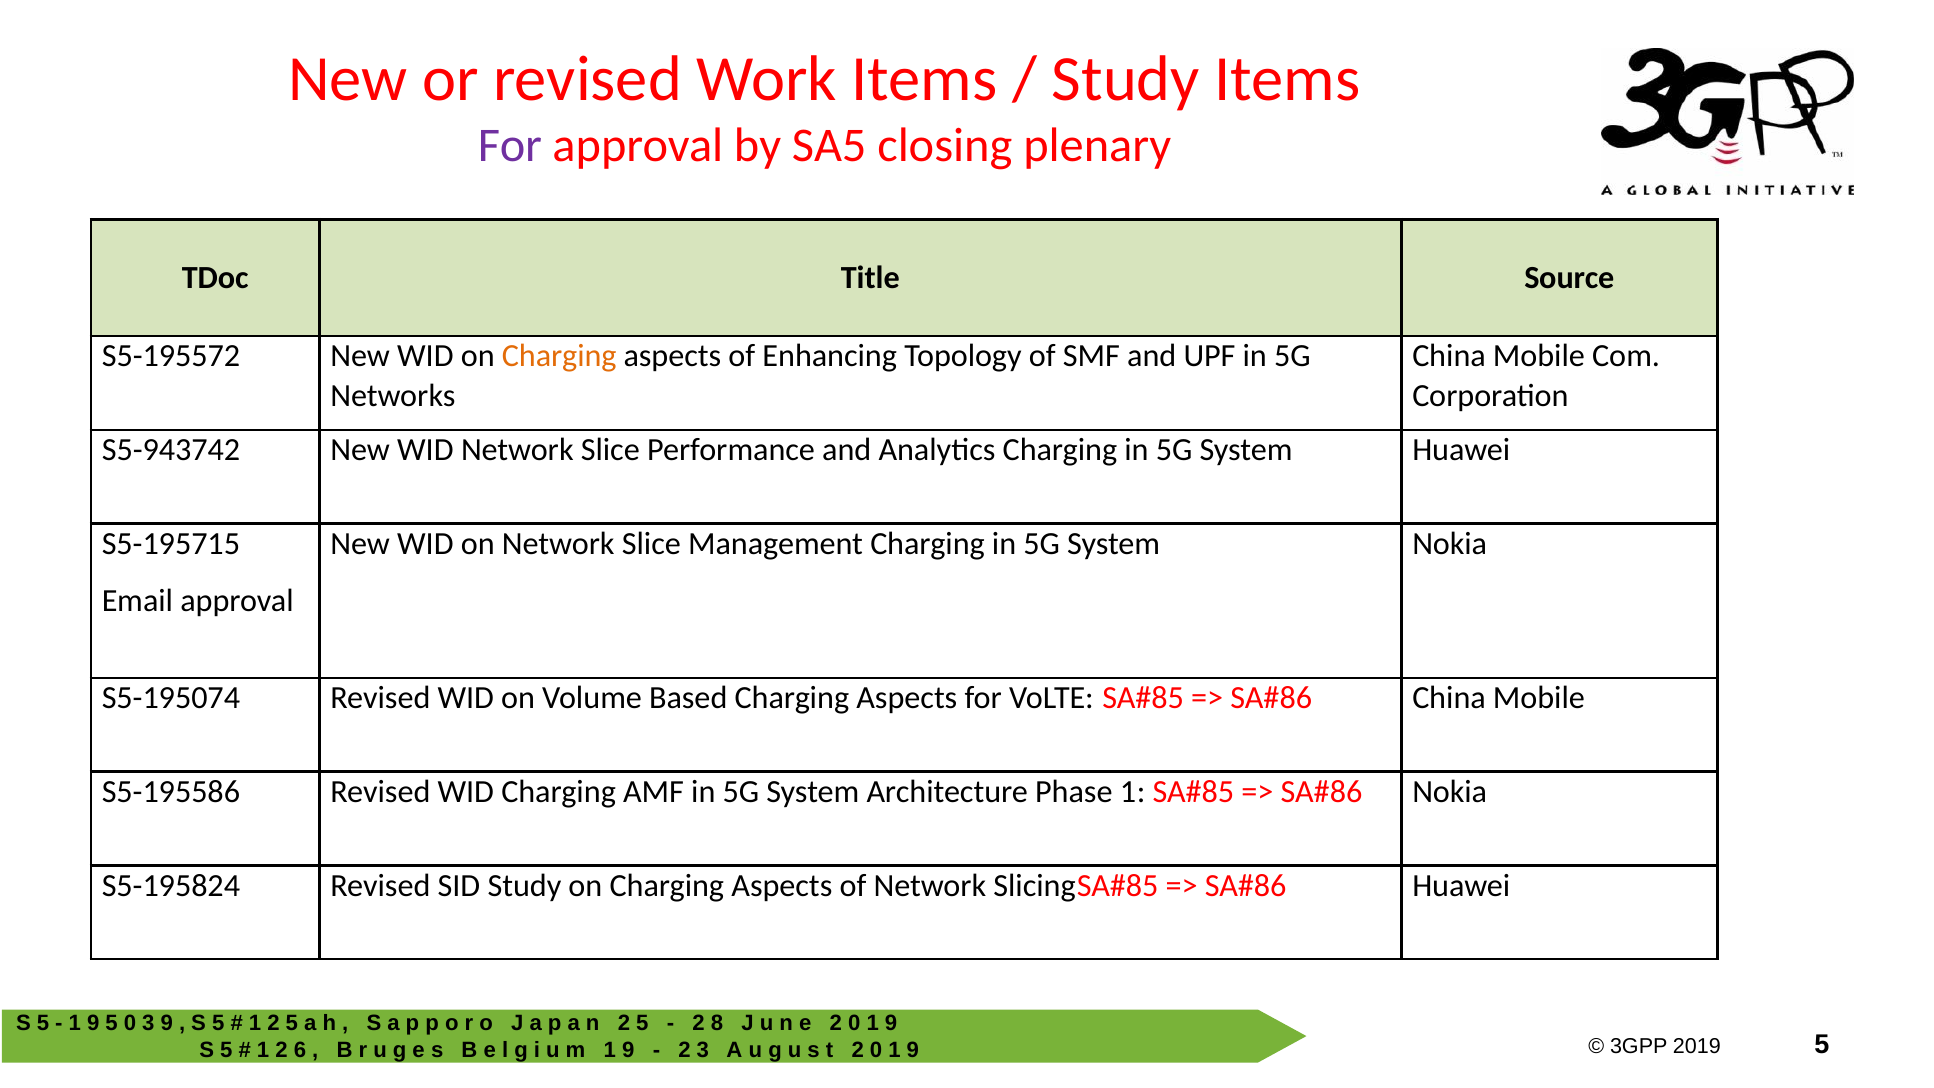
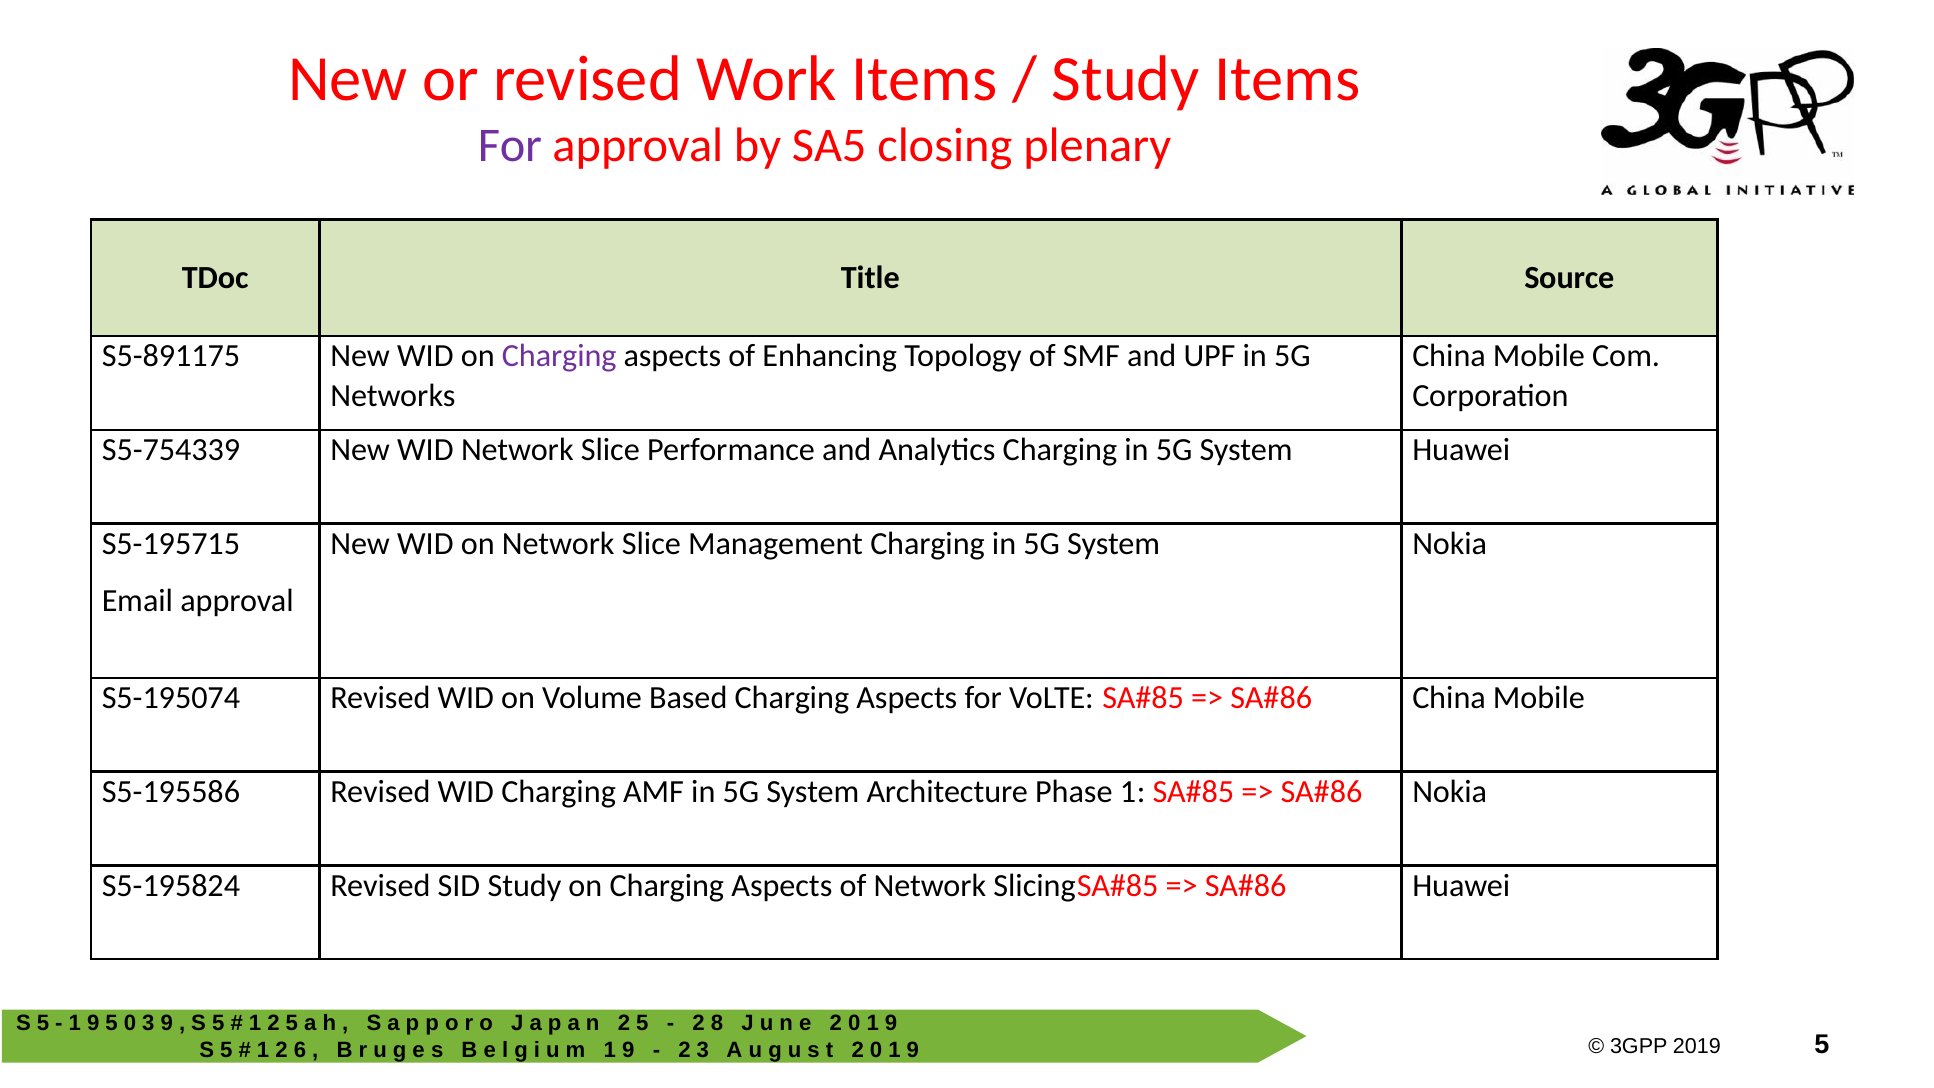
S5-195572: S5-195572 -> S5-891175 (171, 356)
Charging colour: orange -> purple (559, 356)
S5-943742: S5-943742 -> S5-754339 (171, 450)
